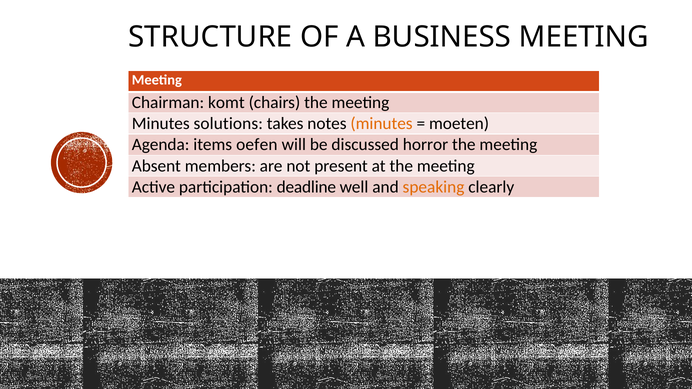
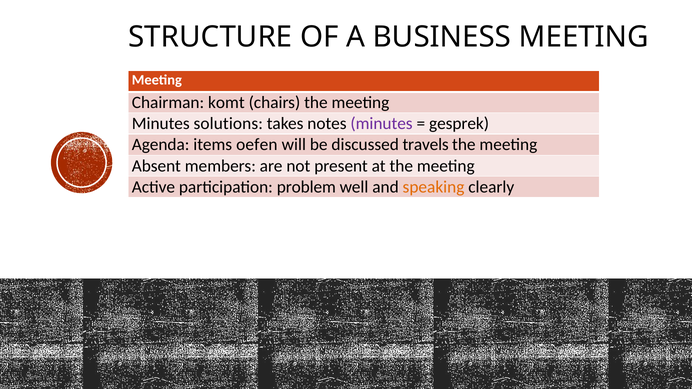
minutes colour: orange -> purple (382, 124)
moeten: moeten -> gesprek (459, 124)
horror: horror -> travels (426, 145)
deadline: deadline -> problem (306, 187)
